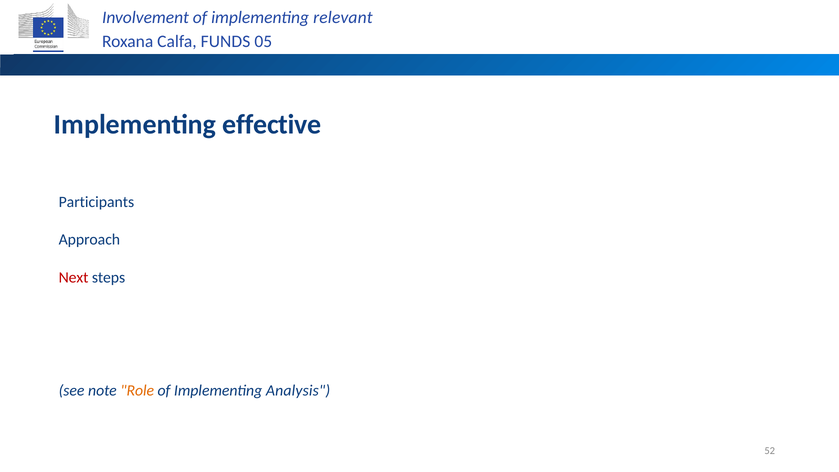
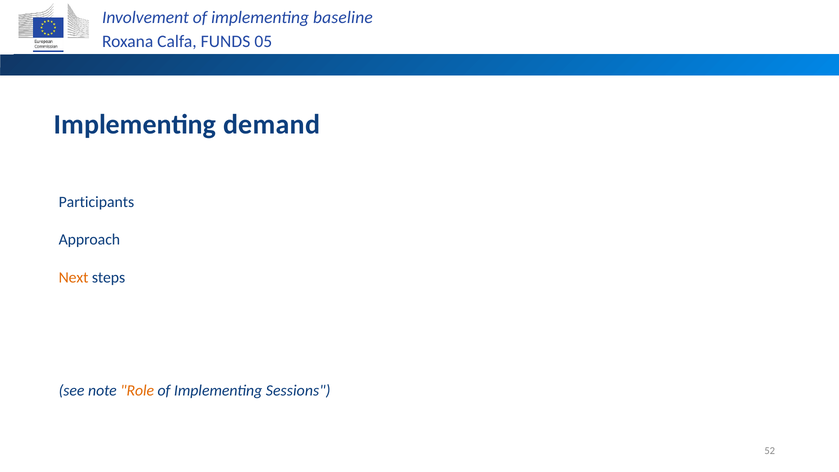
relevant: relevant -> baseline (343, 17)
effective: effective -> demand (272, 125)
Next colour: red -> orange (74, 277)
Analysis: Analysis -> Sessions (298, 391)
